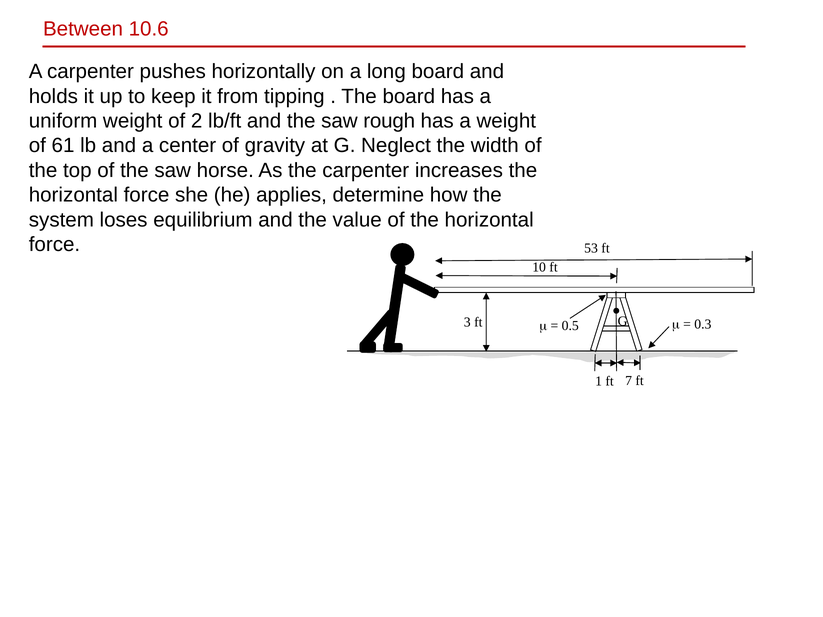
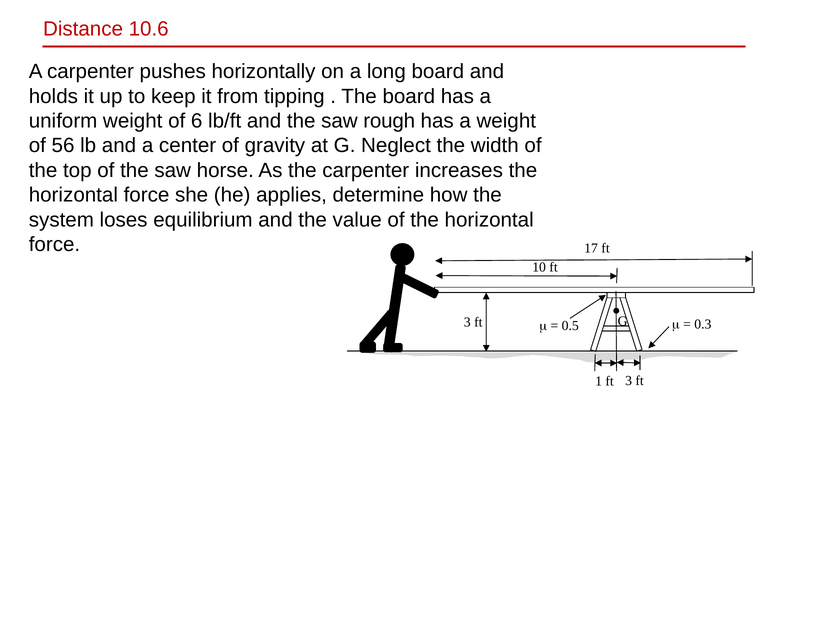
Between: Between -> Distance (83, 29)
2: 2 -> 6 (197, 121)
61: 61 -> 56 (63, 146)
53: 53 -> 17 (591, 249)
1 ft 7: 7 -> 3 (629, 381)
